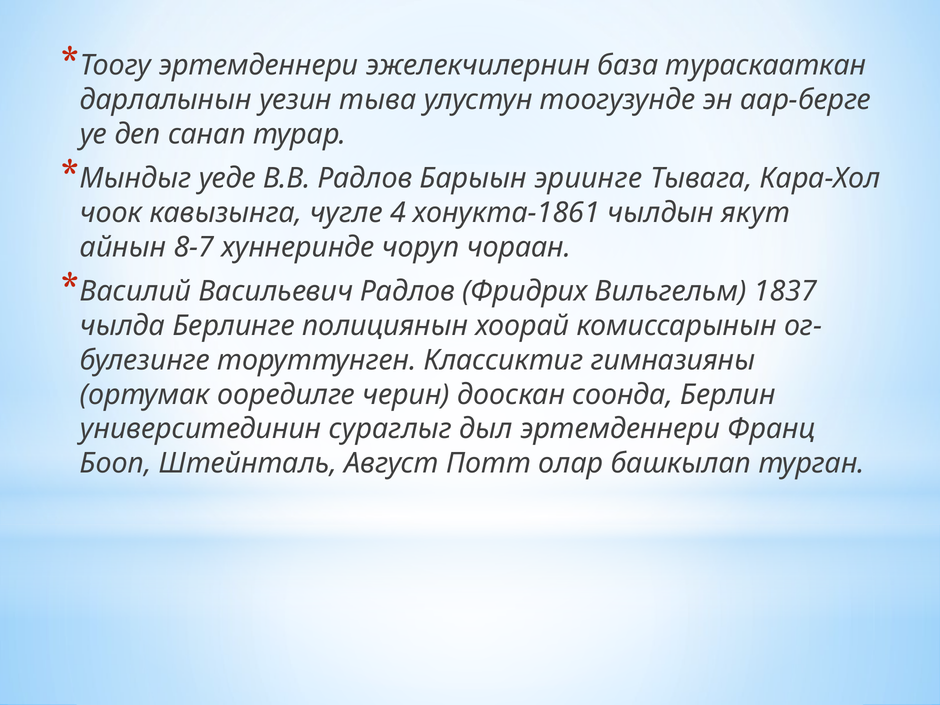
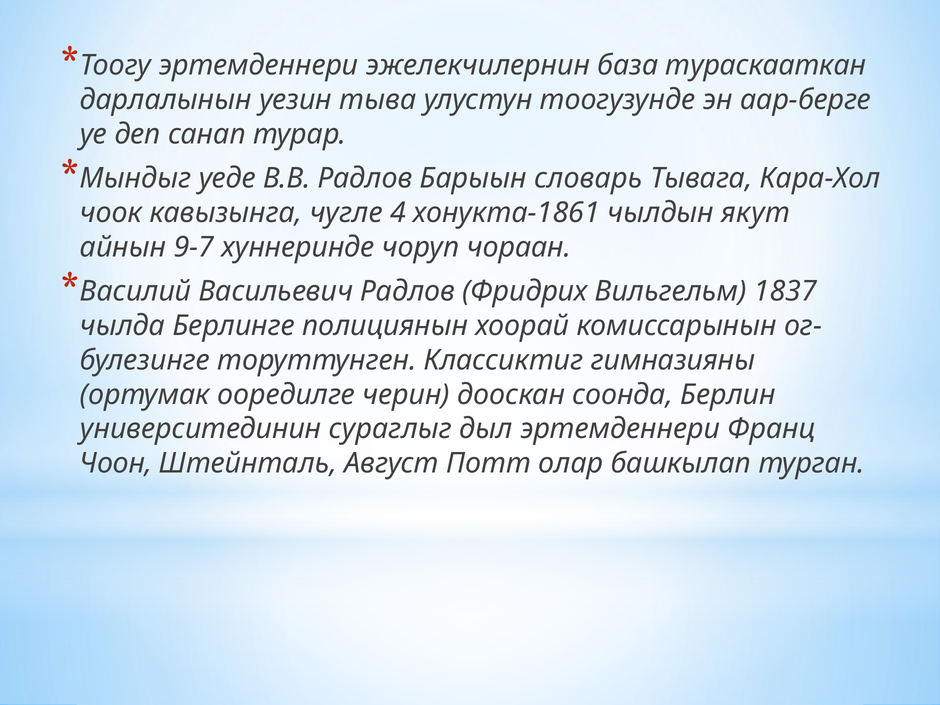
эриинге: эриинге -> словарь (588, 178)
8-7: 8-7 -> 9-7 (194, 247)
Бооп: Бооп -> Чоон (116, 463)
